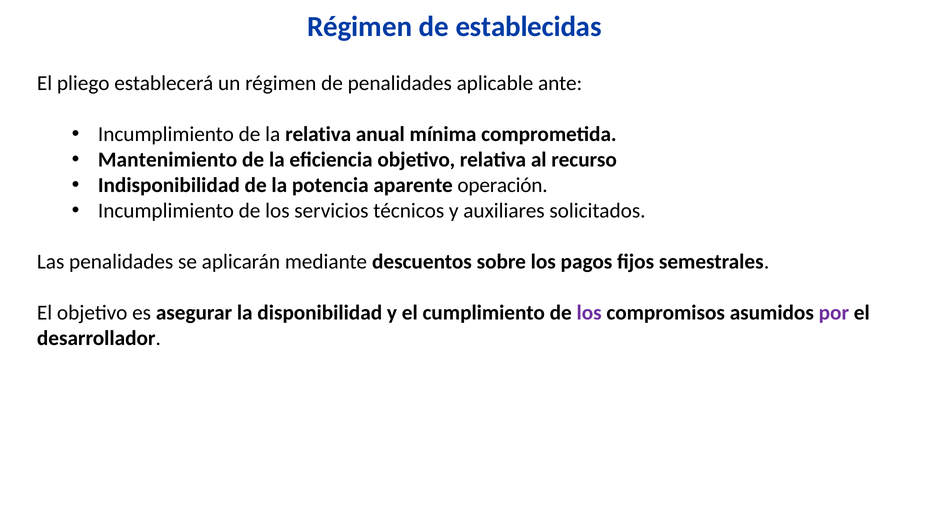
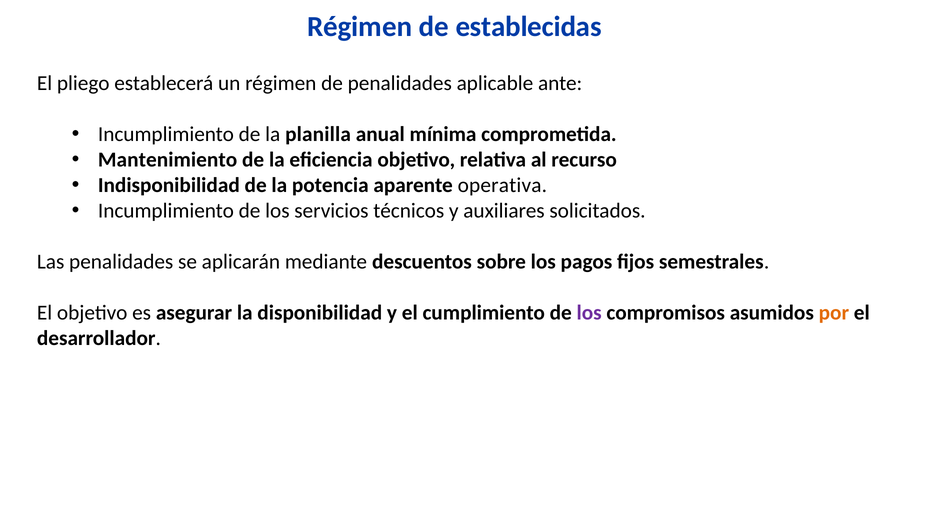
la relativa: relativa -> planilla (318, 134)
operación: operación -> operativa (502, 186)
por colour: purple -> orange (834, 313)
